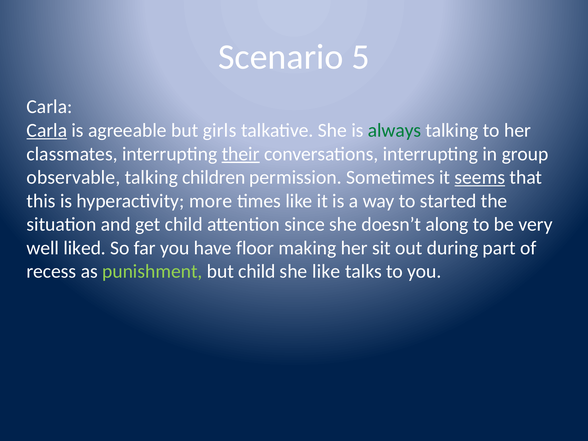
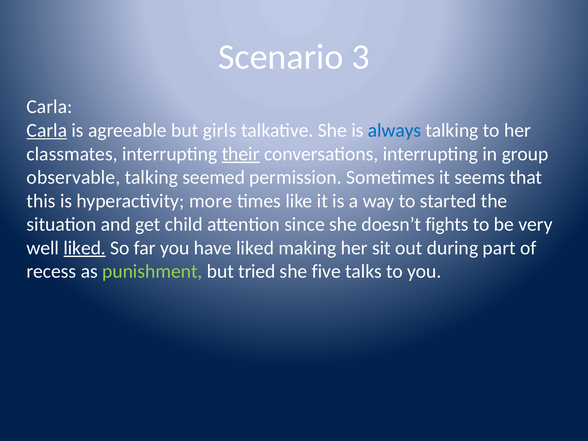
5: 5 -> 3 (361, 57)
always colour: green -> blue (395, 130)
children: children -> seemed (214, 177)
seems underline: present -> none (480, 177)
along: along -> fights (447, 224)
liked underline: none -> present (85, 248)
have floor: floor -> liked (255, 248)
but child: child -> tried (257, 271)
she like: like -> five (326, 271)
